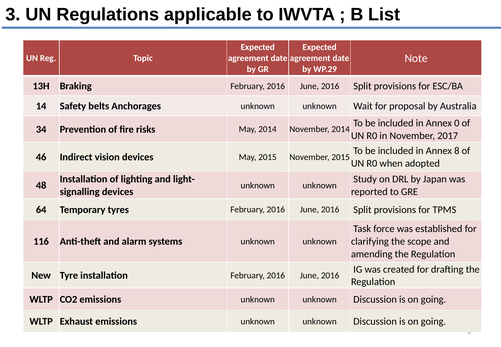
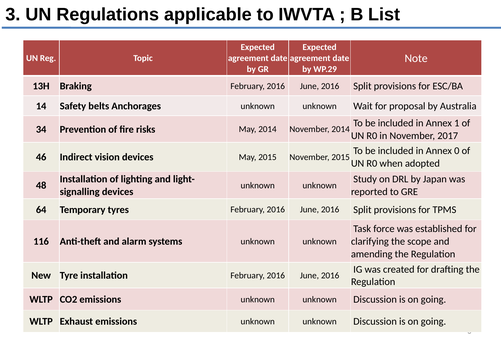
0: 0 -> 1 (457, 123)
8: 8 -> 0 (457, 151)
